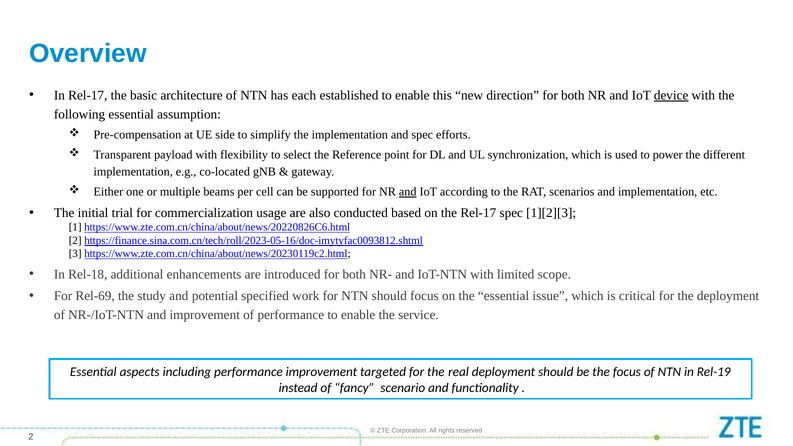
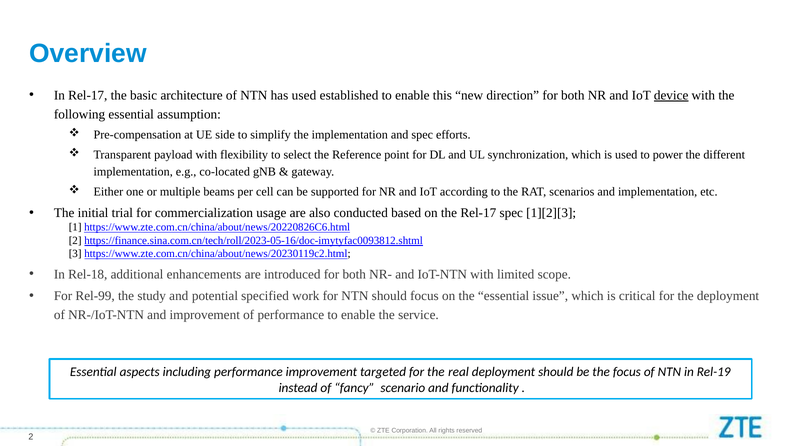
has each: each -> used (304, 95)
and underline: present -> none (408, 192)
Rel-69: Rel-69 -> Rel-99 (95, 296)
